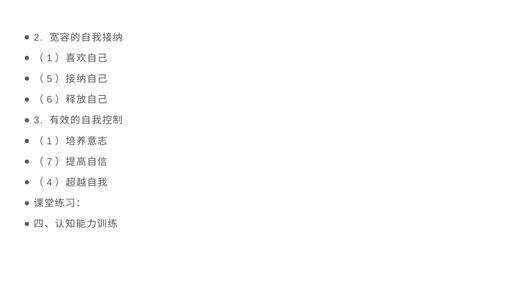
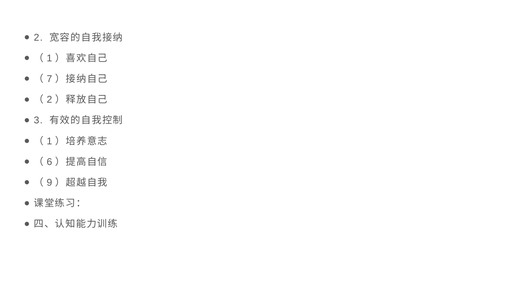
5: 5 -> 7 (49, 79)
6: 6 -> 2 (49, 100)
7: 7 -> 6 (49, 162)
4: 4 -> 9 (49, 182)
